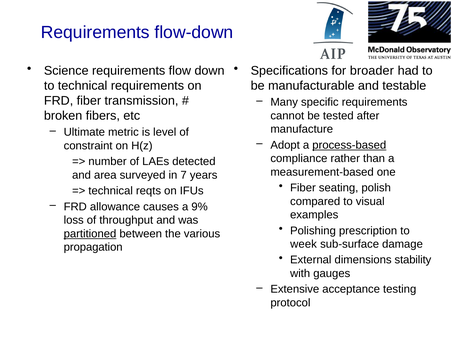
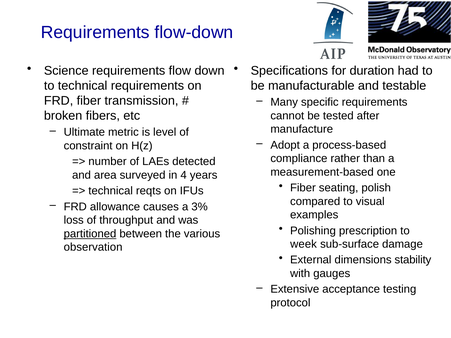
broader: broader -> duration (372, 71)
process-based underline: present -> none (349, 145)
7: 7 -> 4 (184, 175)
9%: 9% -> 3% (200, 207)
propagation: propagation -> observation (93, 247)
